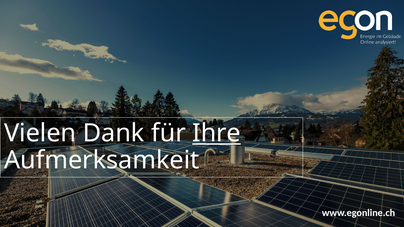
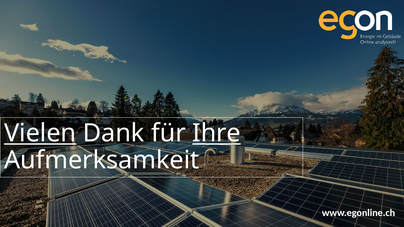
Vielen underline: none -> present (40, 133)
